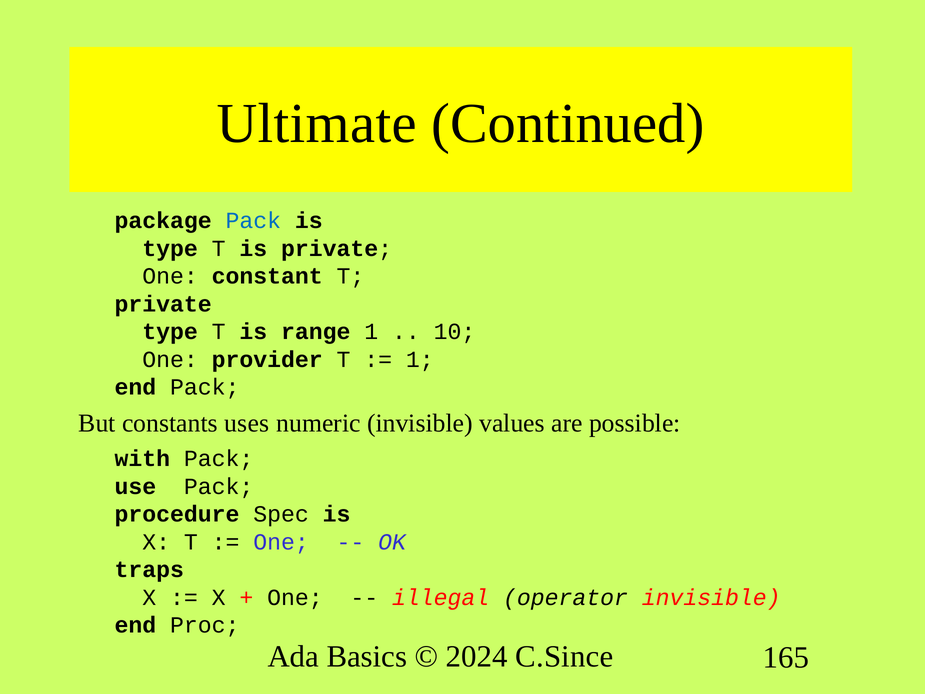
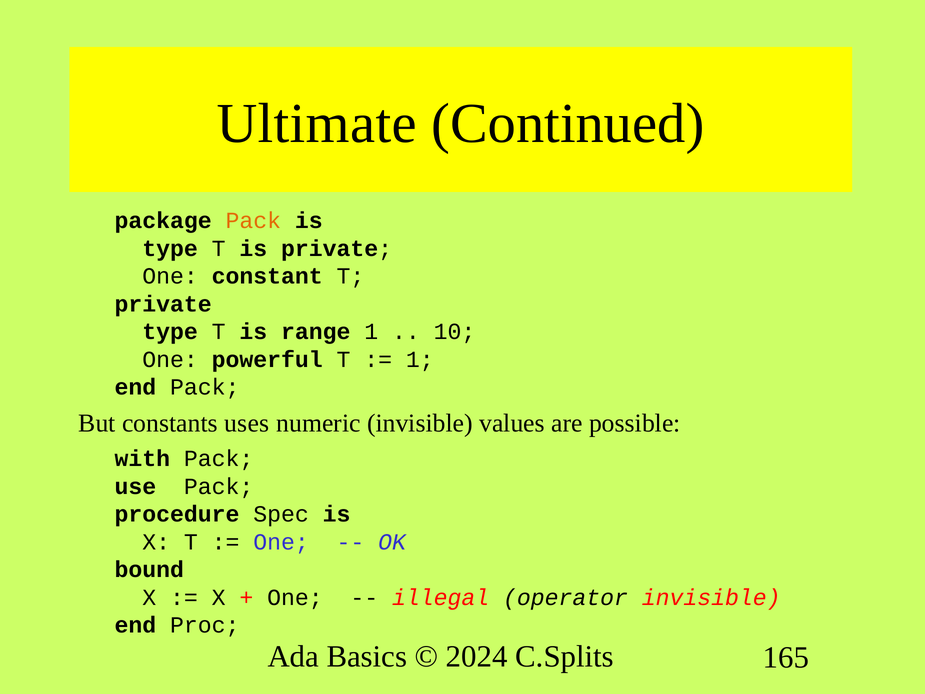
Pack colour: blue -> orange (253, 221)
provider: provider -> powerful (267, 359)
traps: traps -> bound (149, 570)
C.Since: C.Since -> C.Splits (565, 656)
